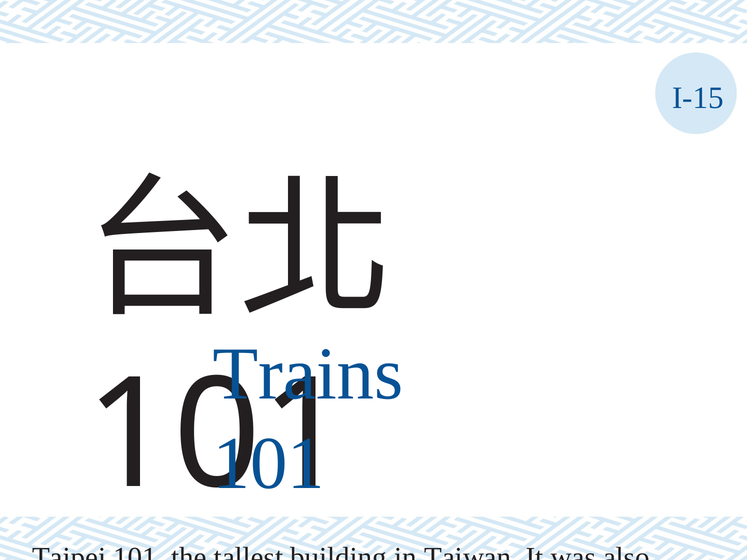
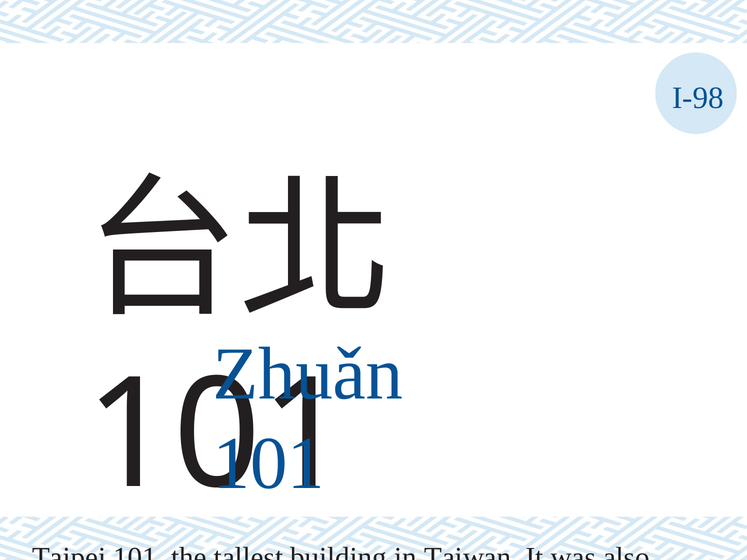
I-15: I-15 -> I-98 (698, 98)
Trains: Trains -> Zhuǎn (308, 374)
